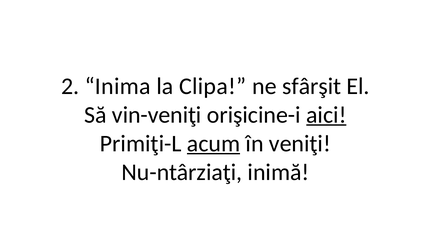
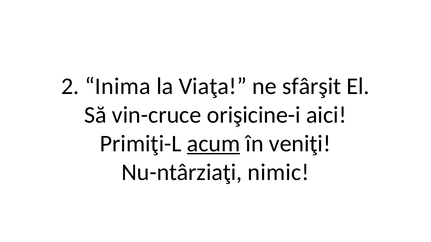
Clipa: Clipa -> Viaţa (213, 86)
vin-veniţi: vin-veniţi -> vin-cruce (157, 115)
aici underline: present -> none (326, 115)
inimă: inimă -> nimic (278, 172)
